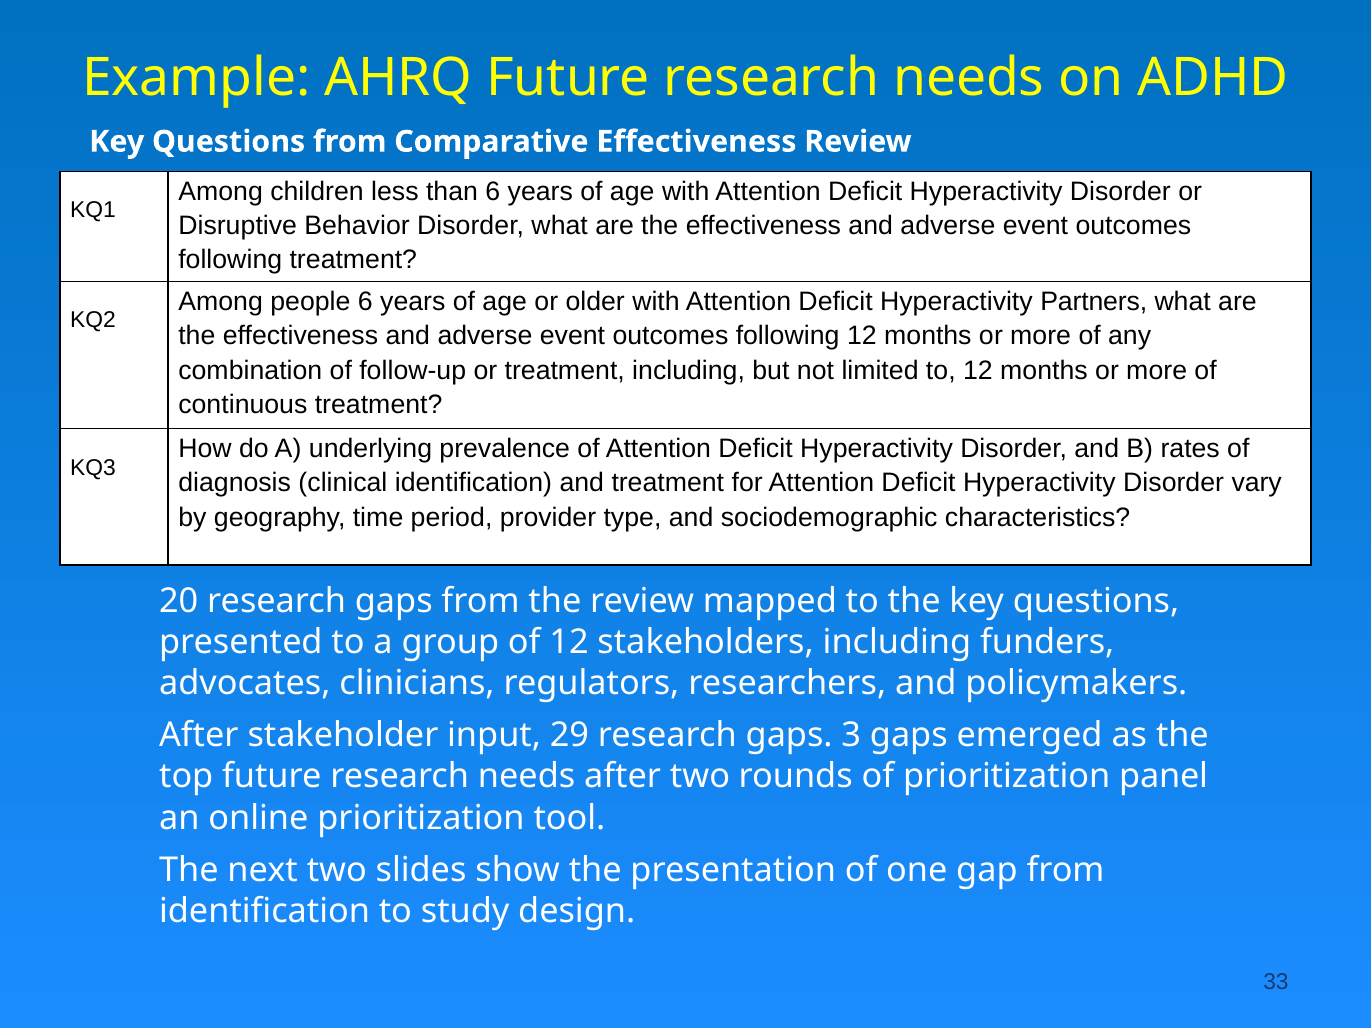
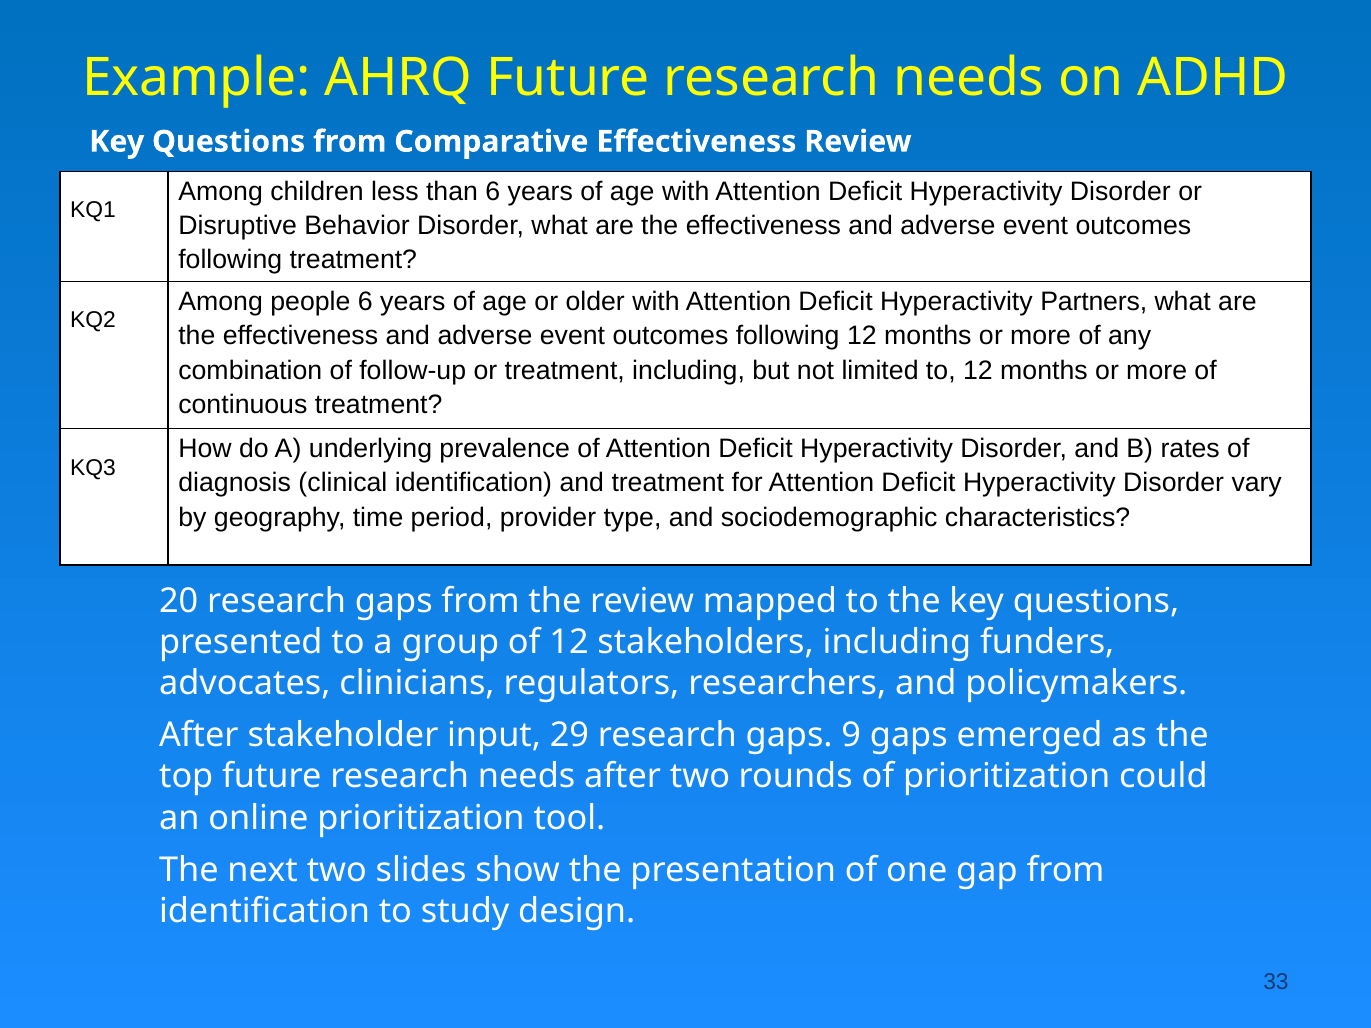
3: 3 -> 9 (851, 736)
panel: panel -> could (1163, 777)
